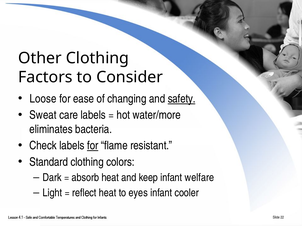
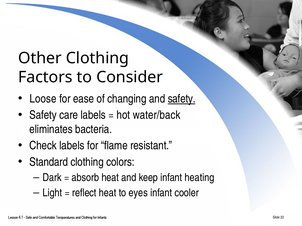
Sweat: Sweat -> Safety (43, 115)
water/more: water/more -> water/back (157, 115)
for underline: present -> none (93, 146)
welfare: welfare -> heating (200, 178)
